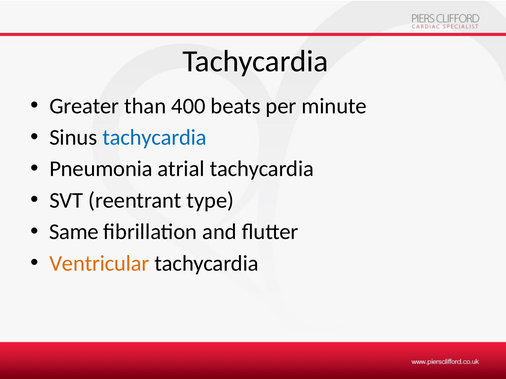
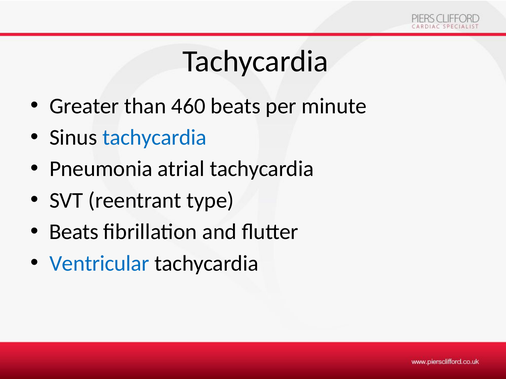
400: 400 -> 460 (188, 106)
Same: Same -> Beats (74, 232)
Ventricular colour: orange -> blue (99, 264)
